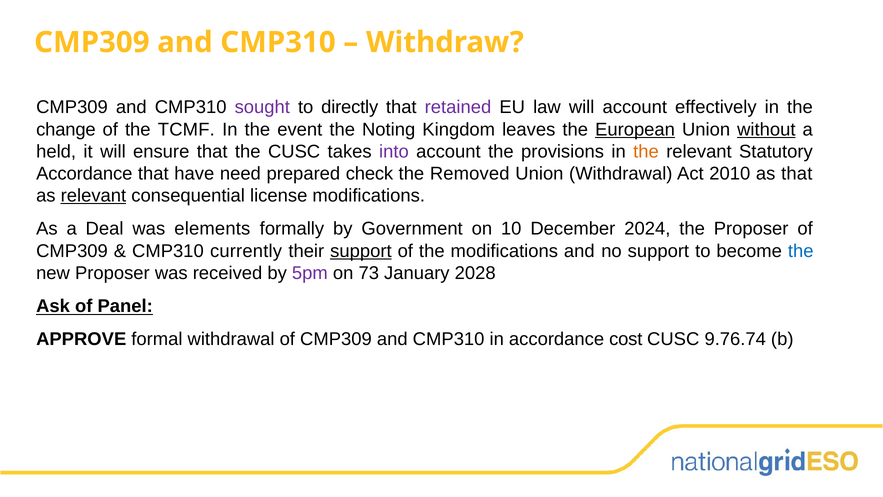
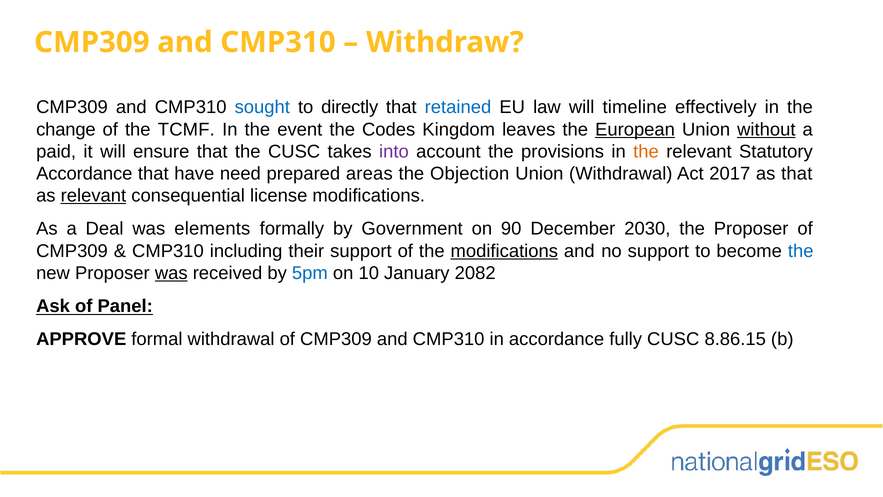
sought colour: purple -> blue (262, 107)
retained colour: purple -> blue (458, 107)
will account: account -> timeline (635, 107)
Noting: Noting -> Codes (389, 129)
held: held -> paid (56, 151)
check: check -> areas (369, 174)
Removed: Removed -> Objection (470, 174)
2010: 2010 -> 2017 (730, 174)
10: 10 -> 90 (511, 229)
2024: 2024 -> 2030 (647, 229)
currently: currently -> including (246, 251)
support underline: present -> none (361, 251)
modifications underline: none -> present (504, 251)
was underline: none -> present (171, 273)
5pm colour: purple -> blue (310, 273)
73: 73 -> 10 (369, 273)
2028: 2028 -> 2082 (475, 273)
cost: cost -> fully (626, 339)
9.76.74: 9.76.74 -> 8.86.15 (735, 339)
